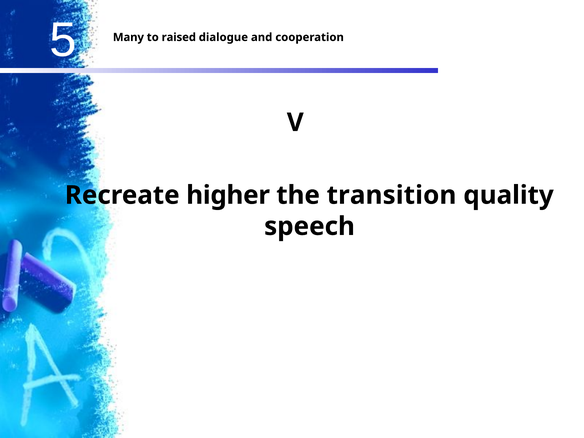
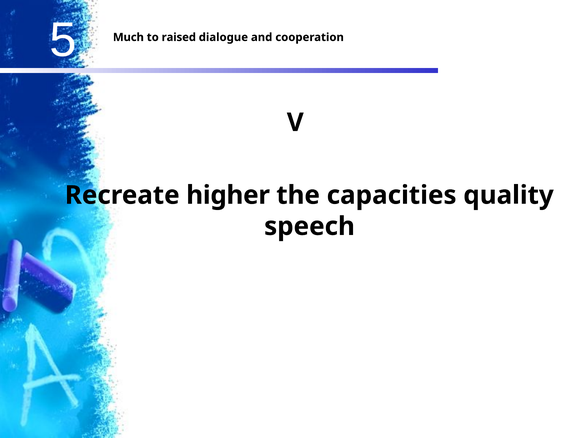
Many: Many -> Much (128, 37)
transition: transition -> capacities (392, 195)
